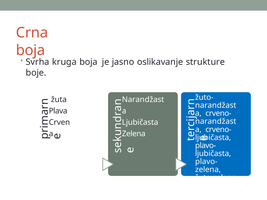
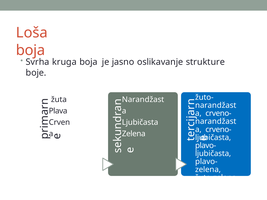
Crna: Crna -> Loša (32, 33)
